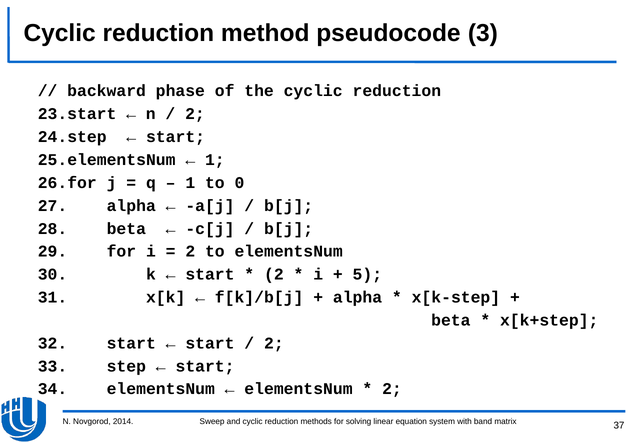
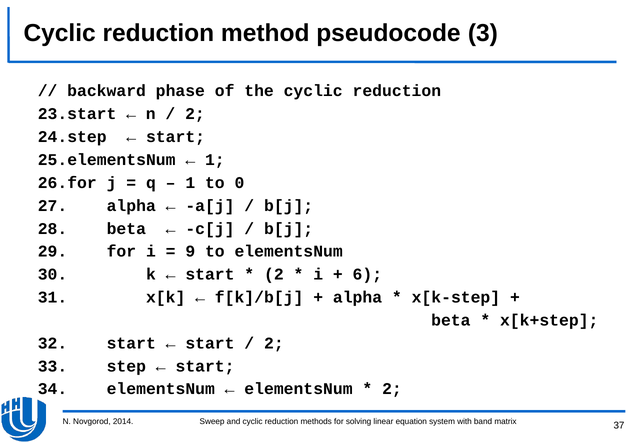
2: 2 -> 9 (190, 251)
5: 5 -> 6 (367, 274)
